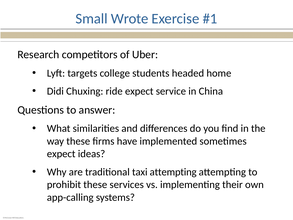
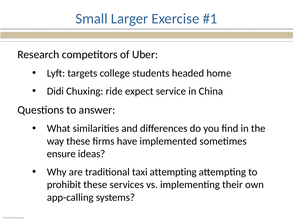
Wrote: Wrote -> Larger (130, 19)
expect: expect -> ensure (61, 154)
